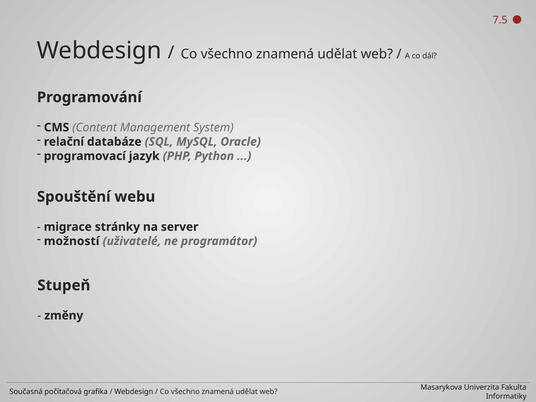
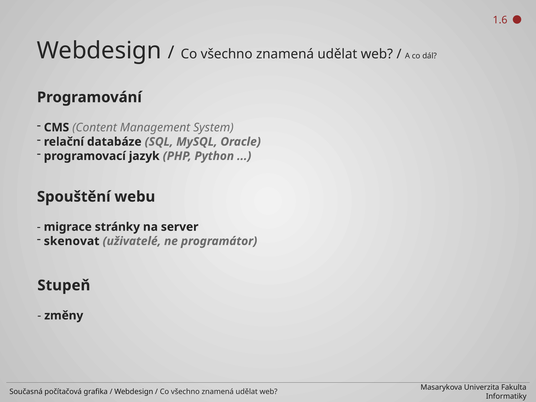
7.5: 7.5 -> 1.6 (500, 20)
možností: možností -> skenovat (72, 241)
